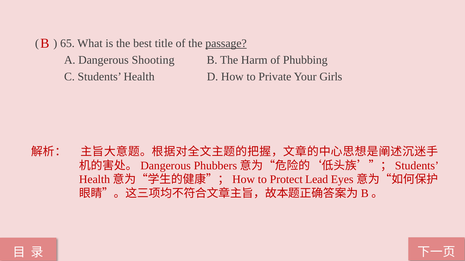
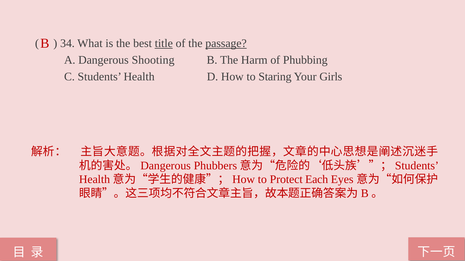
65: 65 -> 34 (67, 43)
title underline: none -> present (164, 43)
Private: Private -> Staring (275, 77)
Lead: Lead -> Each (317, 180)
